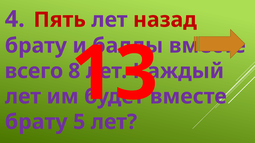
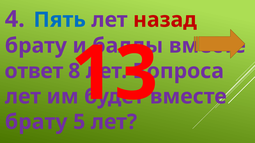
Пять colour: red -> blue (60, 20)
всего: всего -> ответ (34, 71)
Каждый: Каждый -> Вопроса (178, 71)
